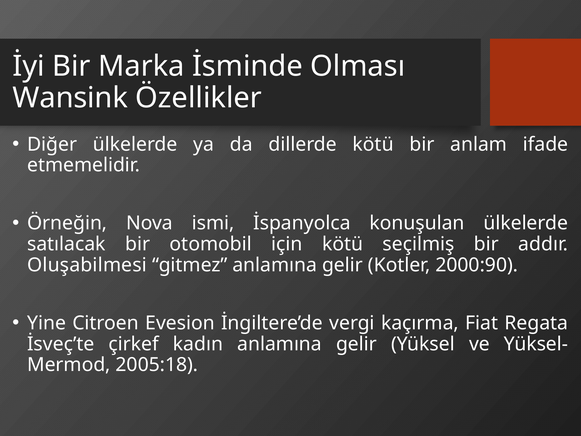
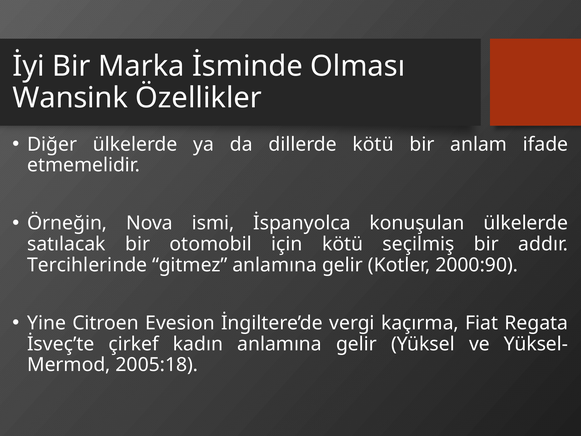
Oluşabilmesi: Oluşabilmesi -> Tercihlerinde (87, 265)
